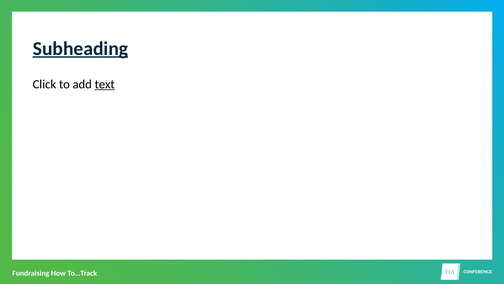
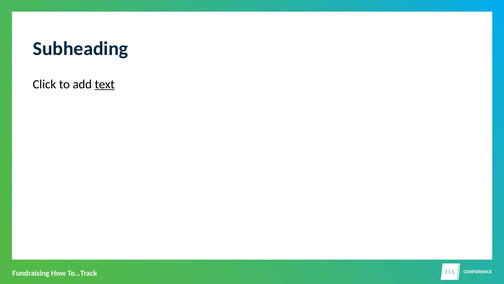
Subheading underline: present -> none (80, 49)
